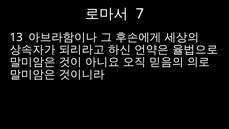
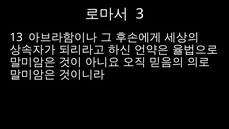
7: 7 -> 3 (140, 14)
